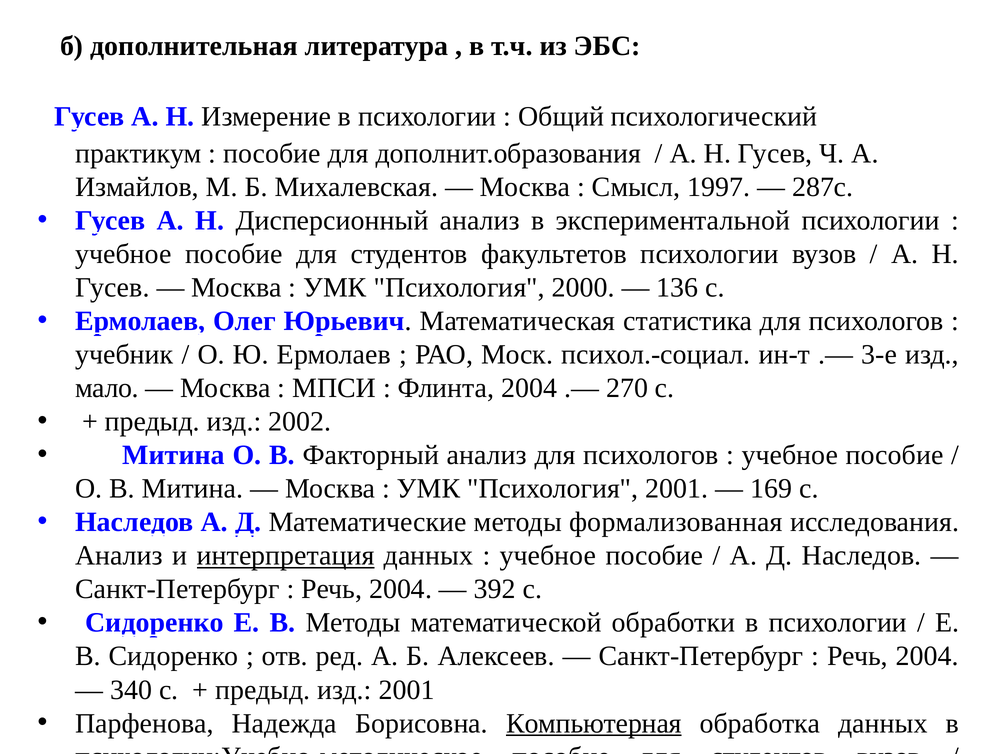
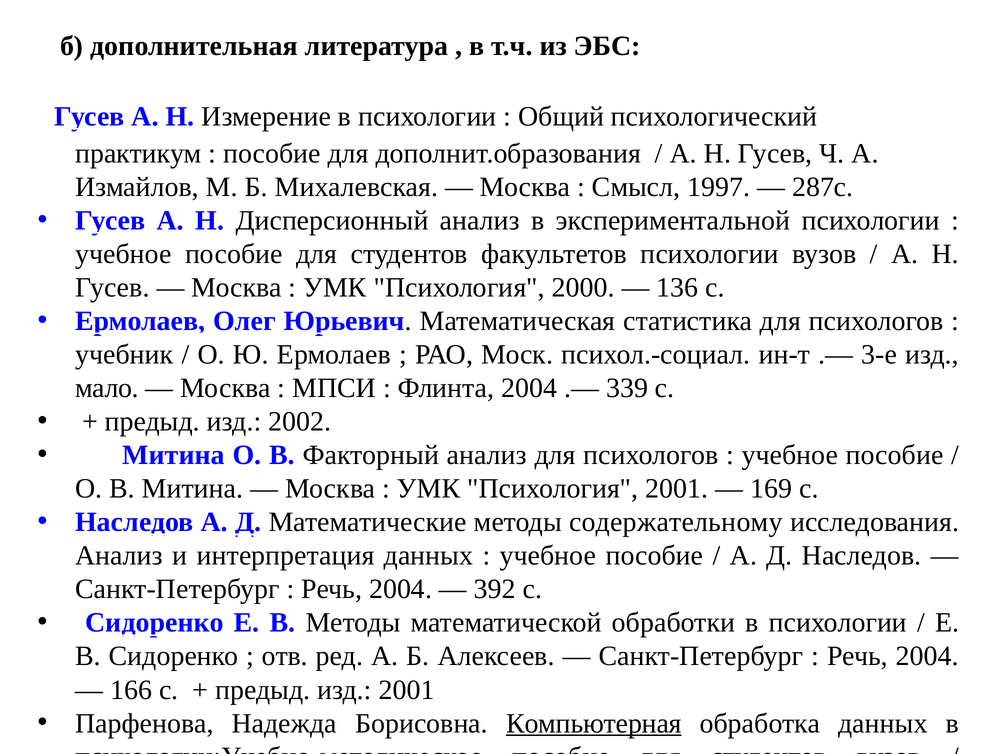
270: 270 -> 339 (627, 388)
формализованная: формализованная -> содержательному (676, 522)
интерпретация underline: present -> none (286, 556)
340: 340 -> 166 (131, 690)
